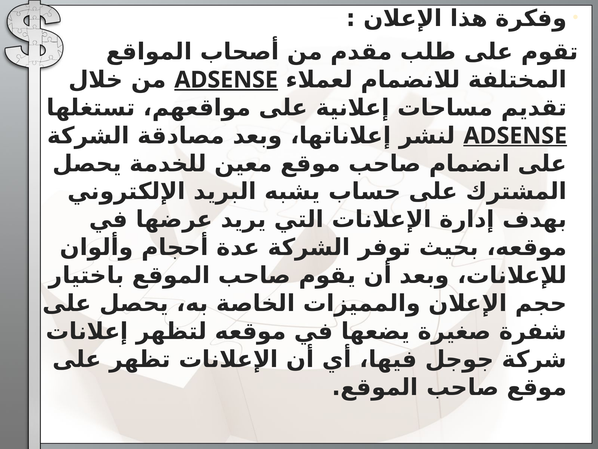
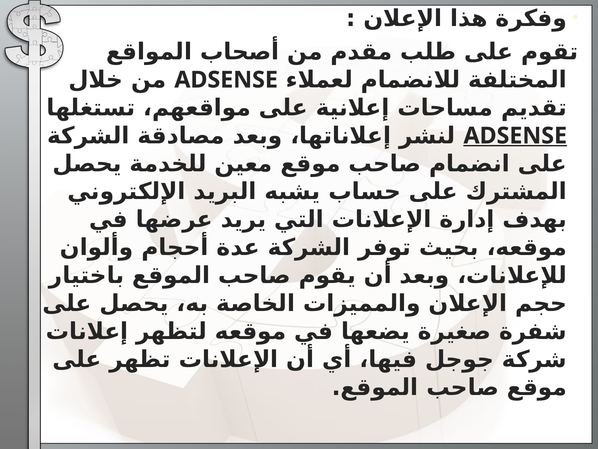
ADSENSE underline: present -> none (226, 80)
